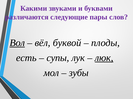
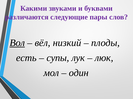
буквой: буквой -> низкий (67, 43)
люк underline: present -> none (104, 58)
зубы: зубы -> один (79, 73)
